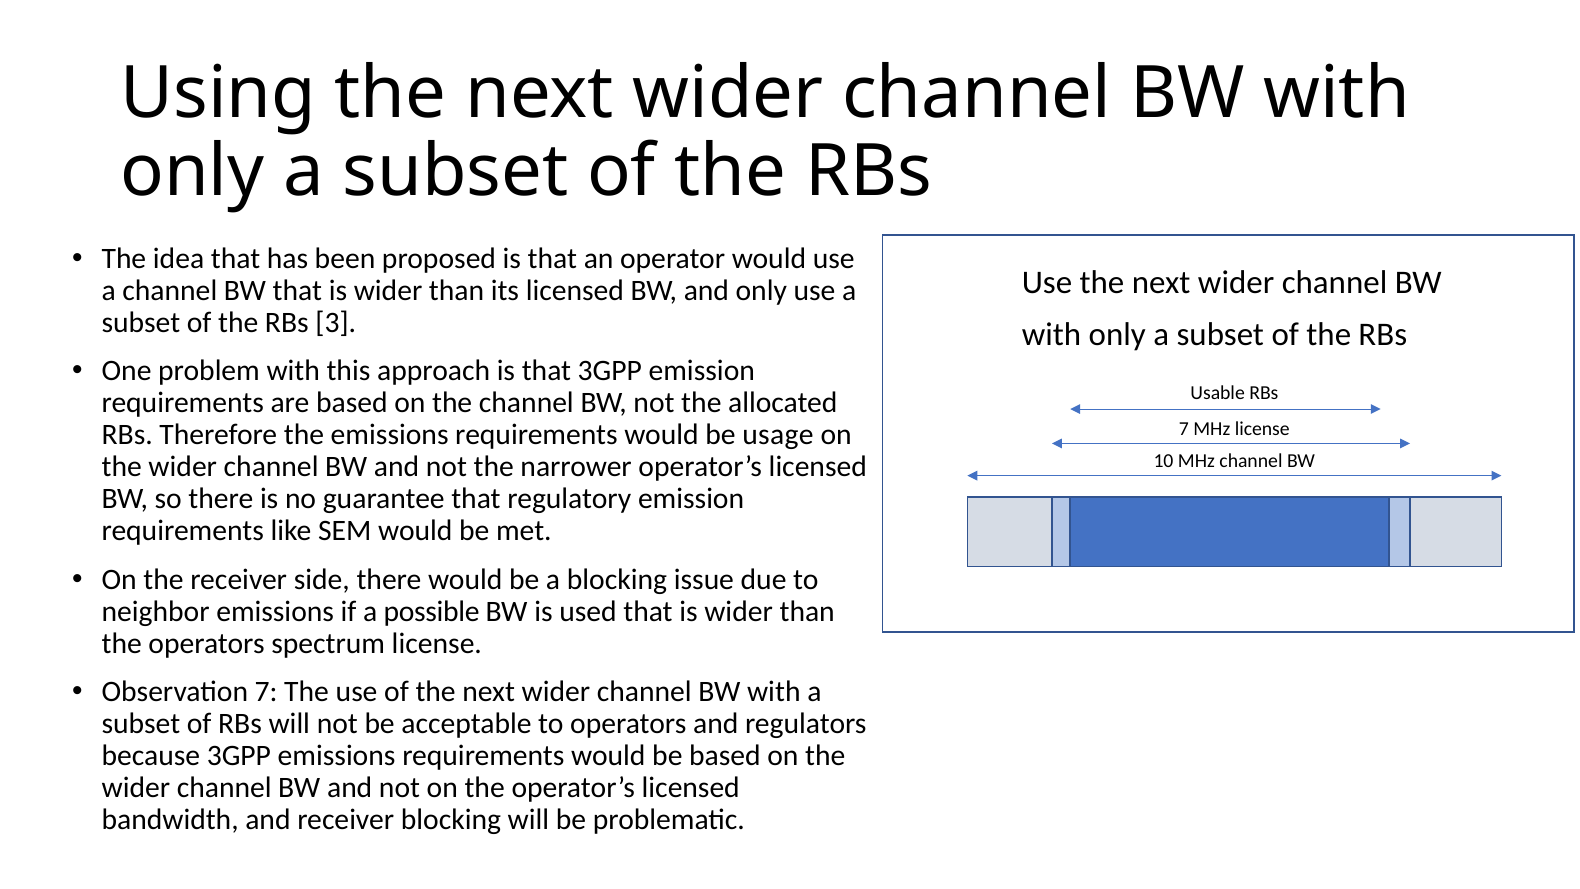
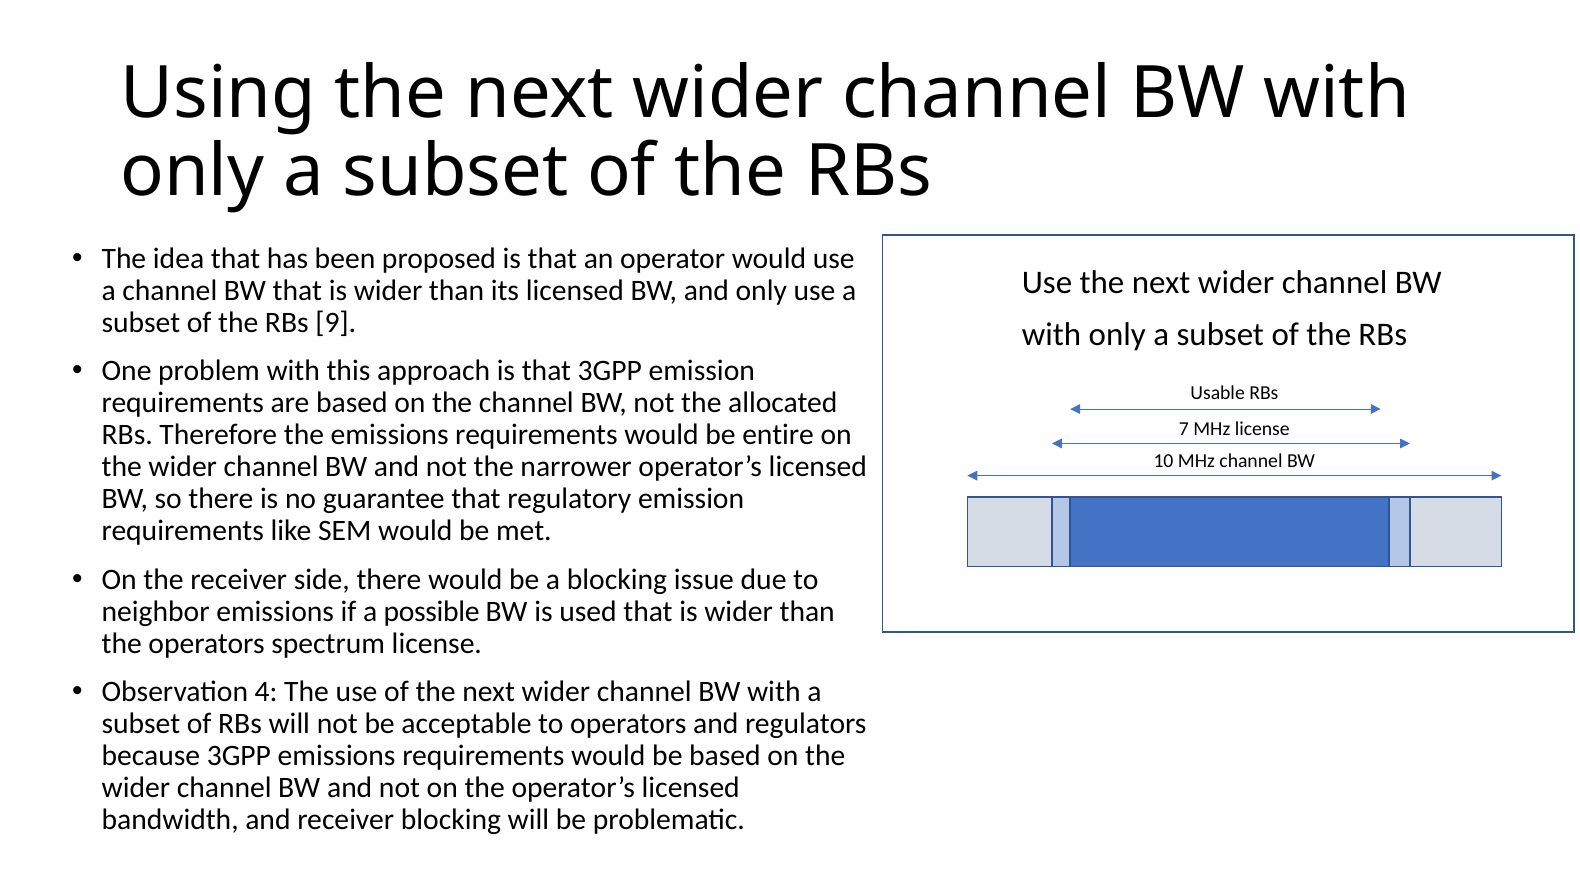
3: 3 -> 9 (336, 322)
usage: usage -> entire (778, 435)
Observation 7: 7 -> 4 (266, 692)
